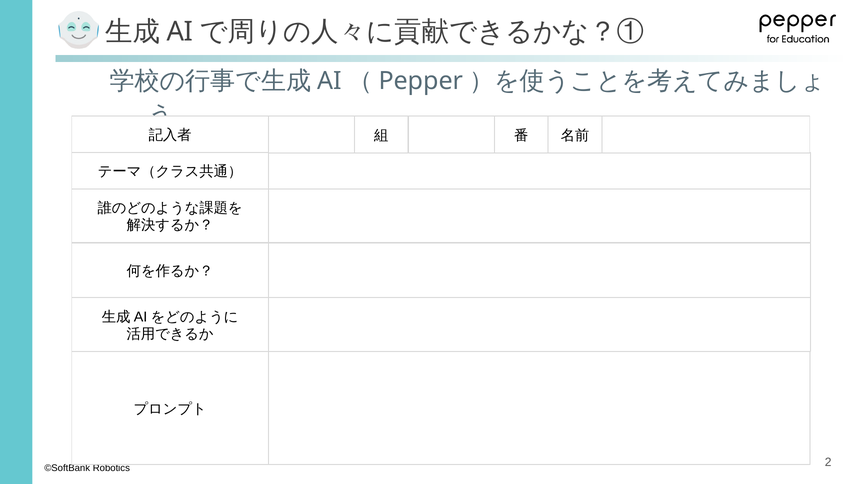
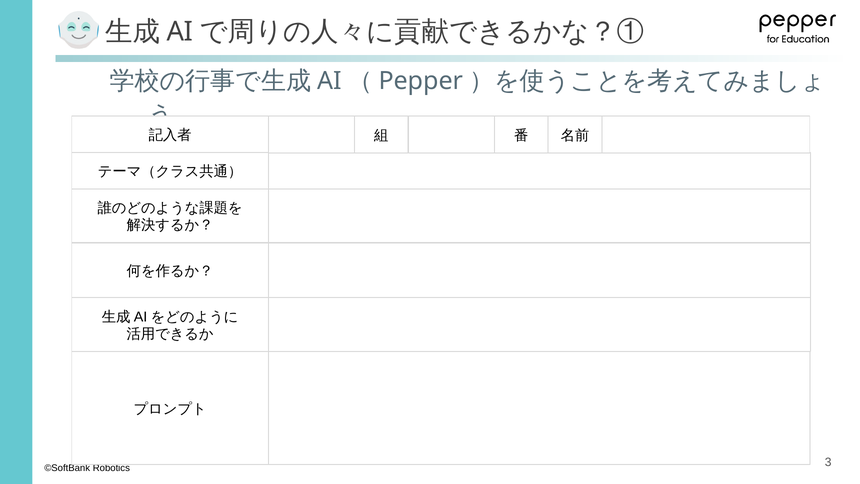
2: 2 -> 3 (828, 462)
